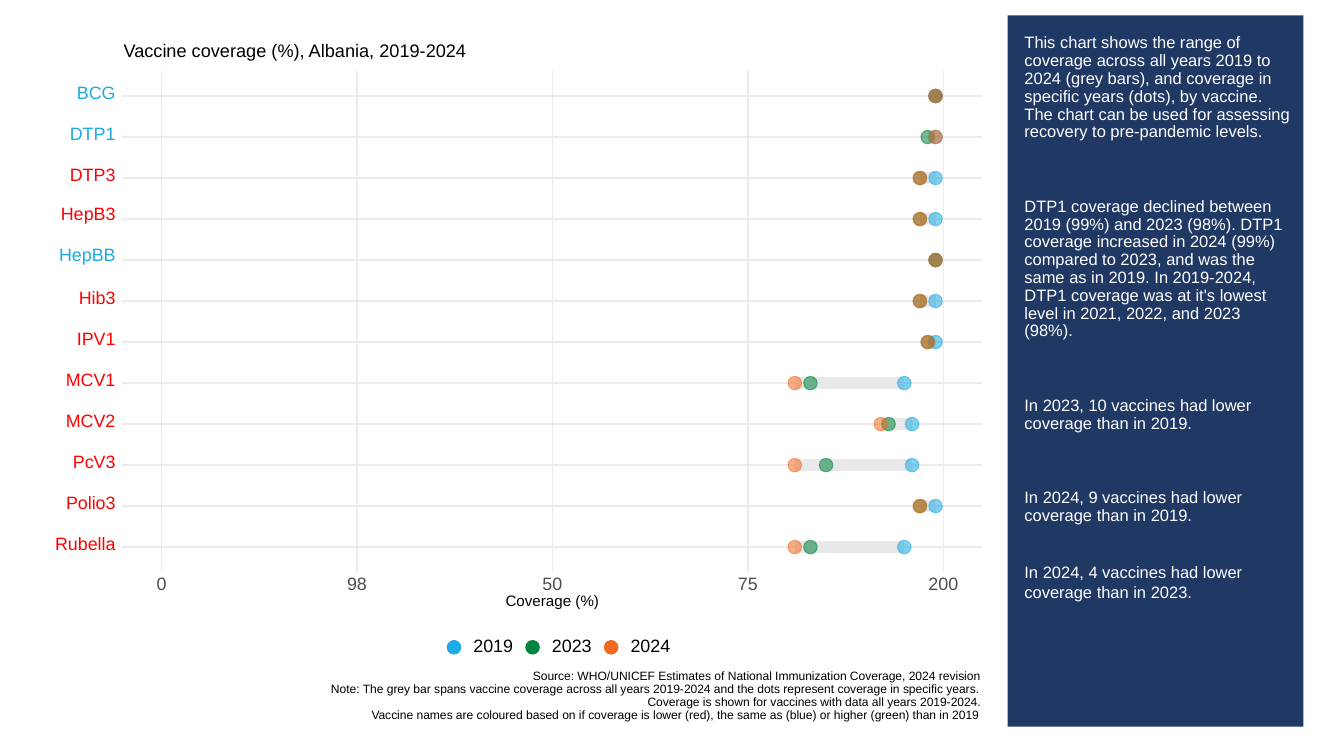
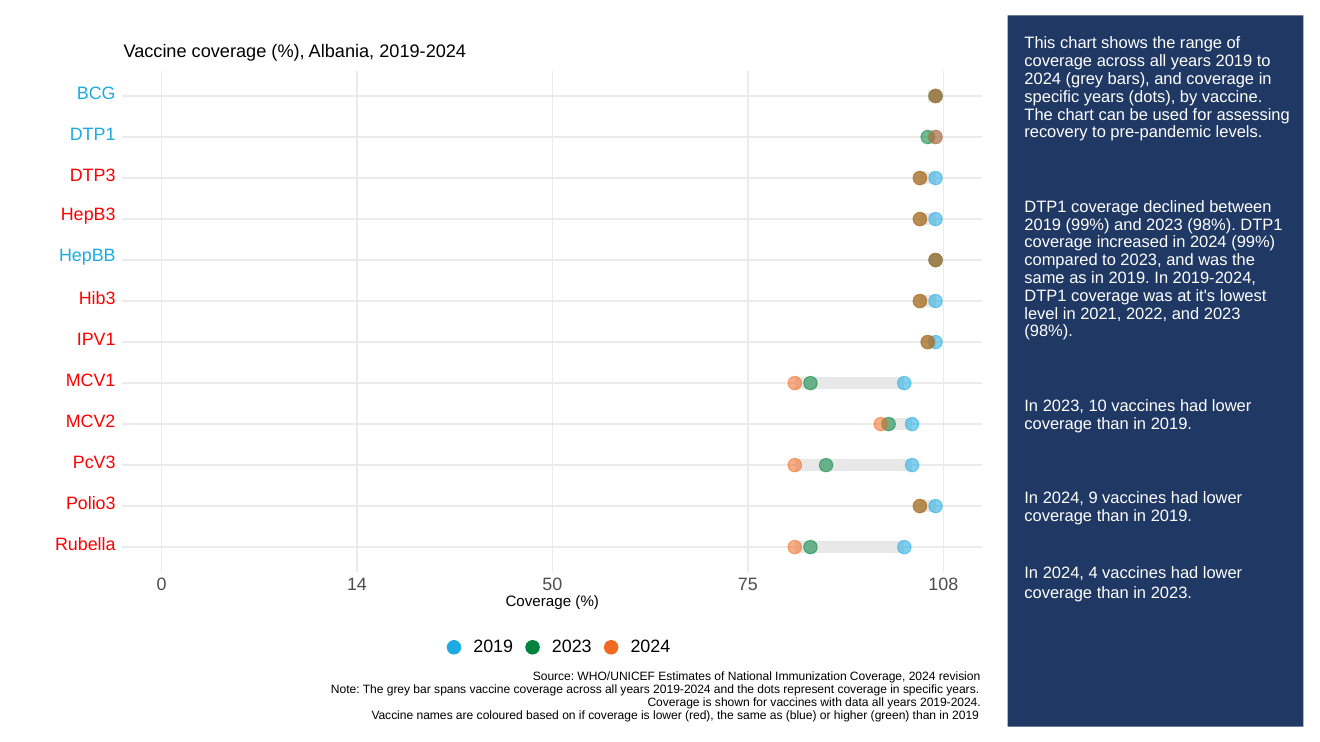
98: 98 -> 14 (357, 585)
200: 200 -> 108 (943, 585)
